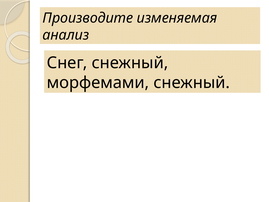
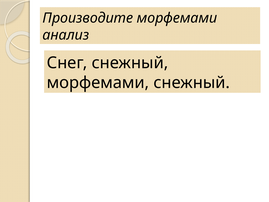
Производите изменяемая: изменяемая -> морфемами (177, 18)
